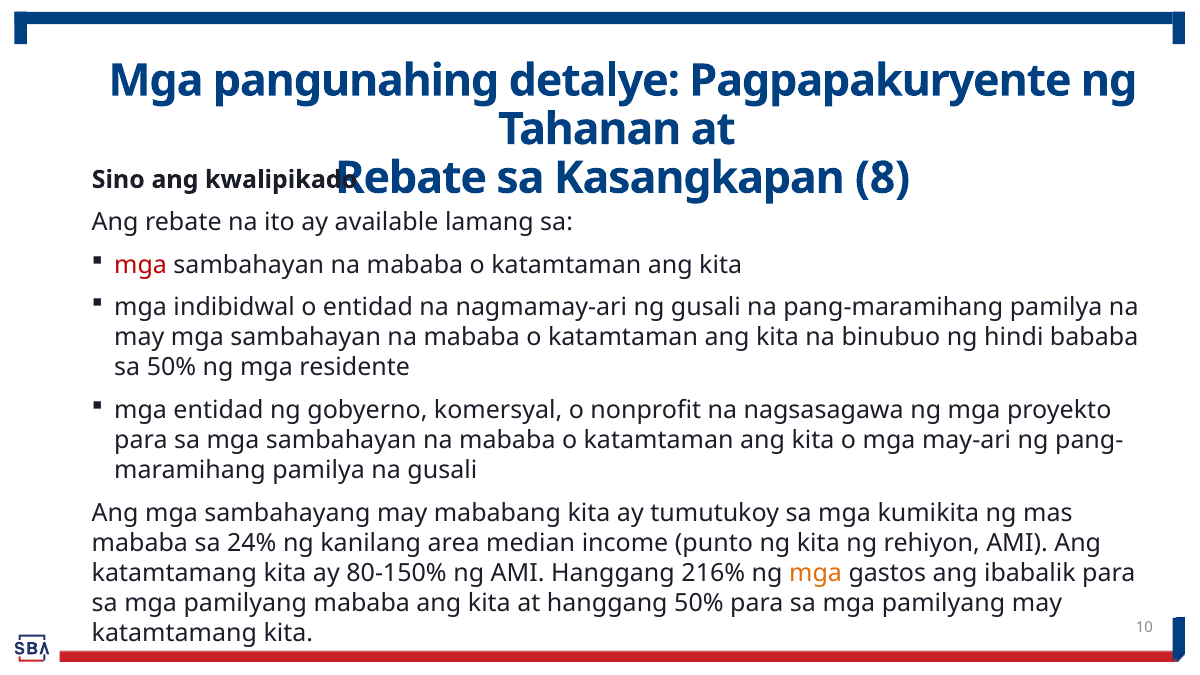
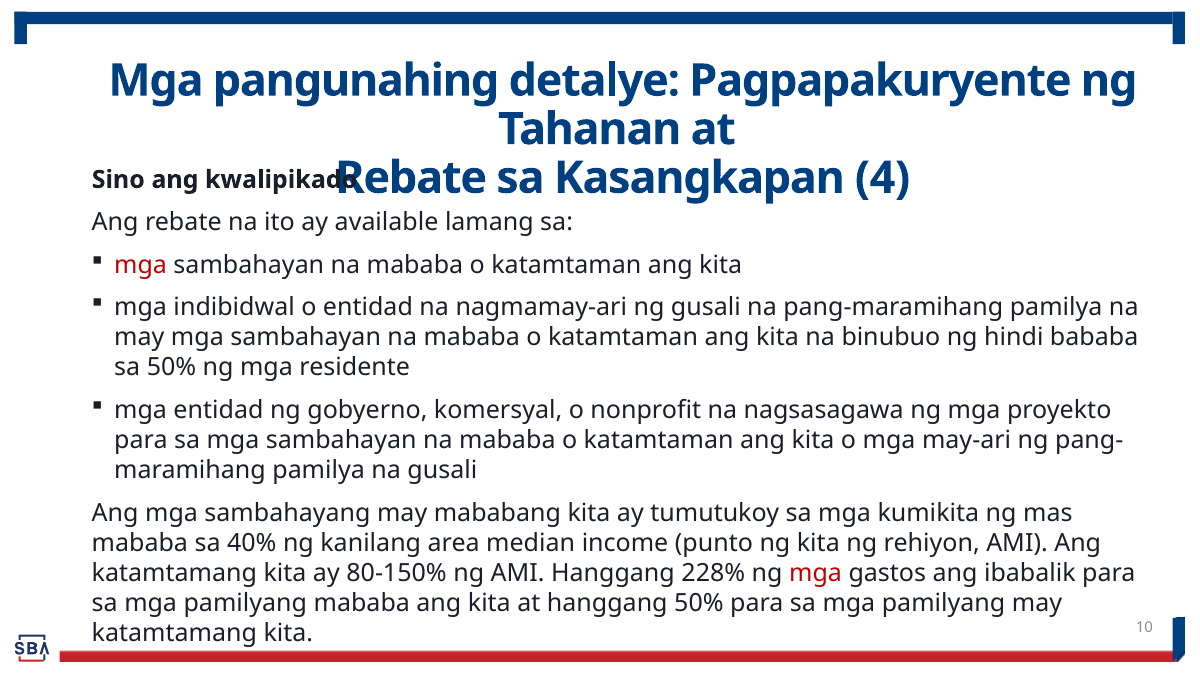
8: 8 -> 4 (883, 178)
24%: 24% -> 40% (252, 543)
216%: 216% -> 228% (713, 573)
mga colour: orange -> red (816, 573)
